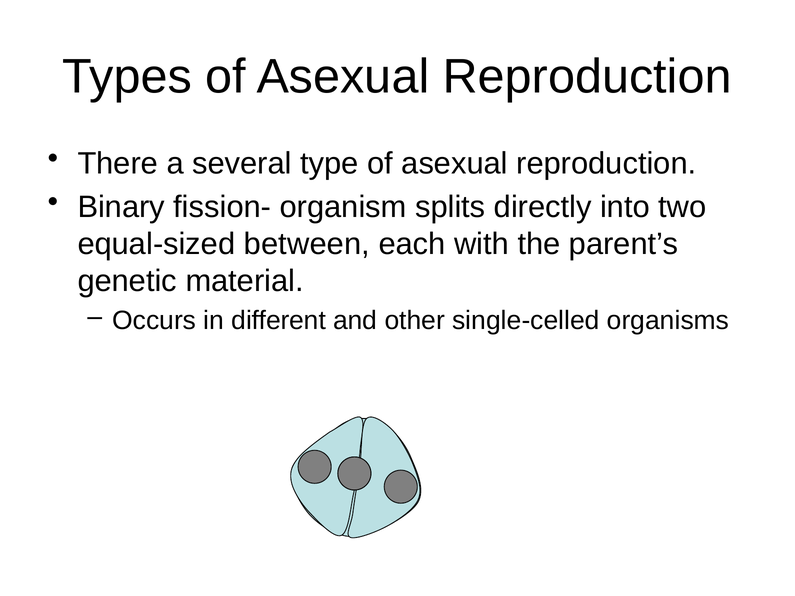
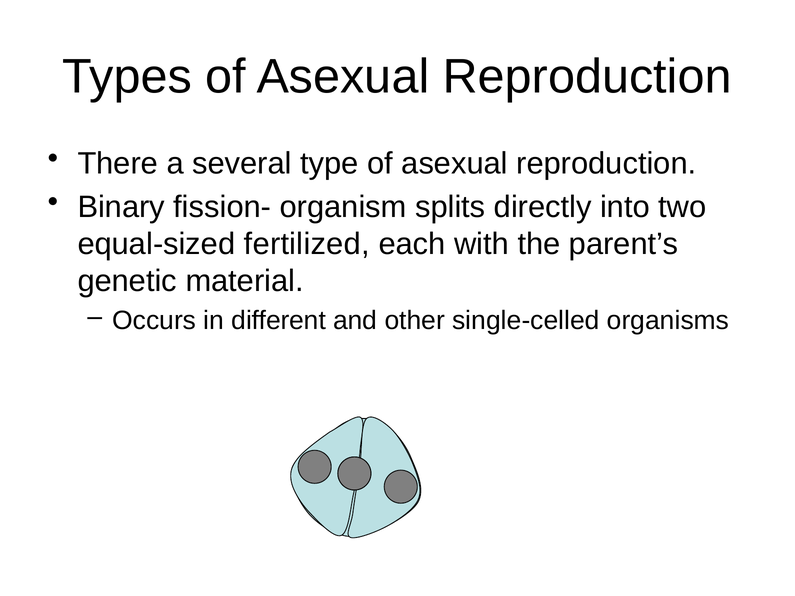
between: between -> fertilized (307, 244)
